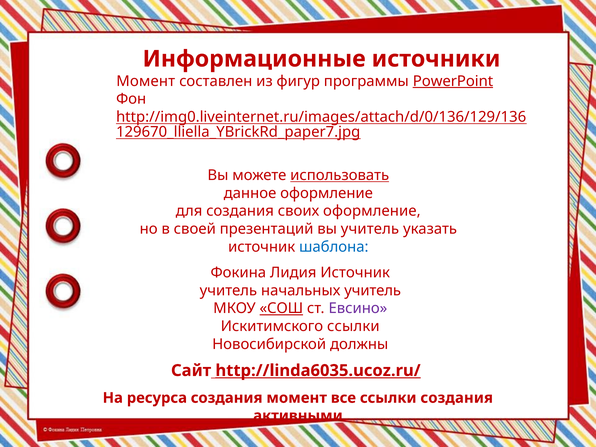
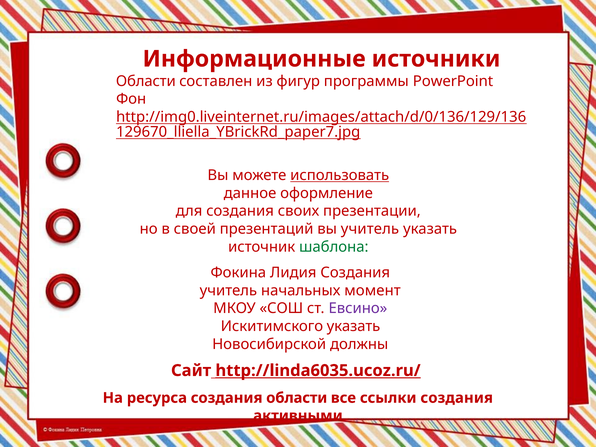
Момент: Момент -> Области (146, 81)
PowerPoint underline: present -> none (453, 81)
своих оформление: оформление -> презентации (372, 211)
шаблона colour: blue -> green (334, 247)
Лидия Источник: Источник -> Создания (355, 273)
начальных учитель: учитель -> момент (373, 291)
СОШ underline: present -> none (281, 308)
Искитимского ссылки: ссылки -> указать (353, 326)
создания момент: момент -> области (297, 398)
